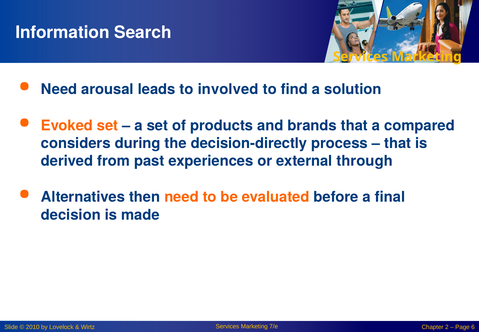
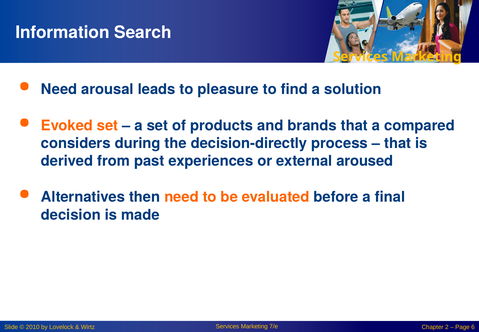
involved: involved -> pleasure (228, 89)
through: through -> aroused (365, 161)
